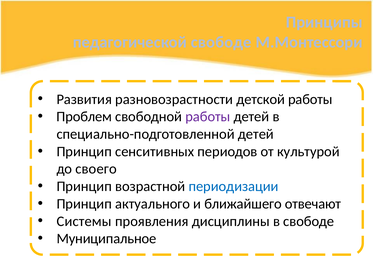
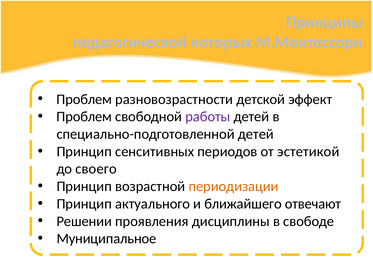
педагогической свободе: свободе -> которых (221, 42)
Развития: Развития -> Проблем (84, 99)
детской работы: работы -> эффект (310, 99)
культурой: культурой -> эстетикой (308, 151)
периодизации colour: blue -> orange (234, 186)
Системы: Системы -> Решении (84, 221)
